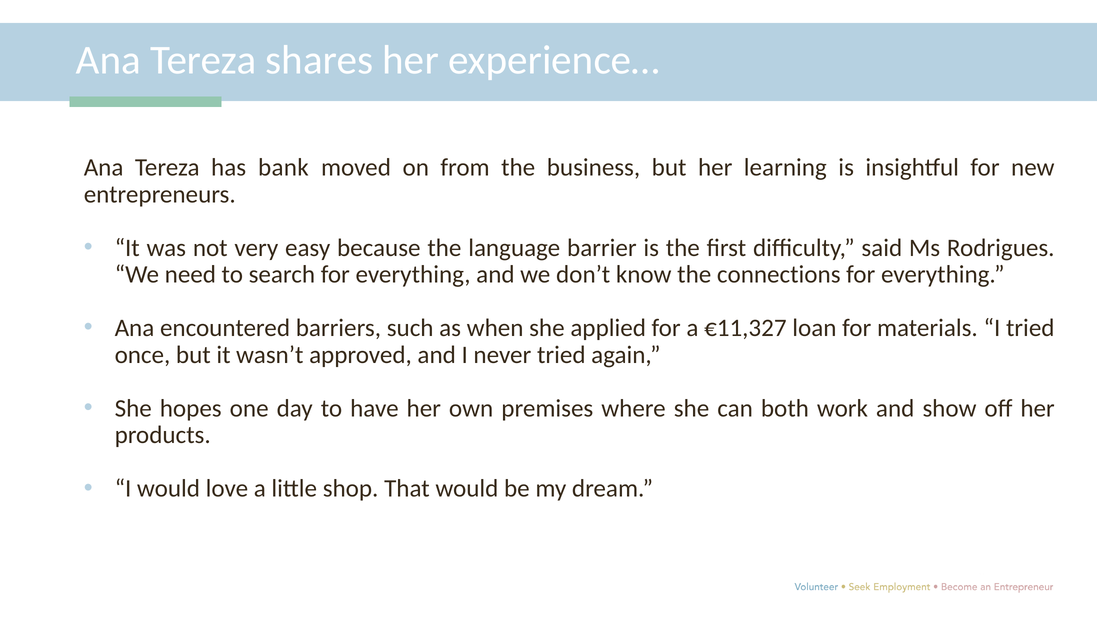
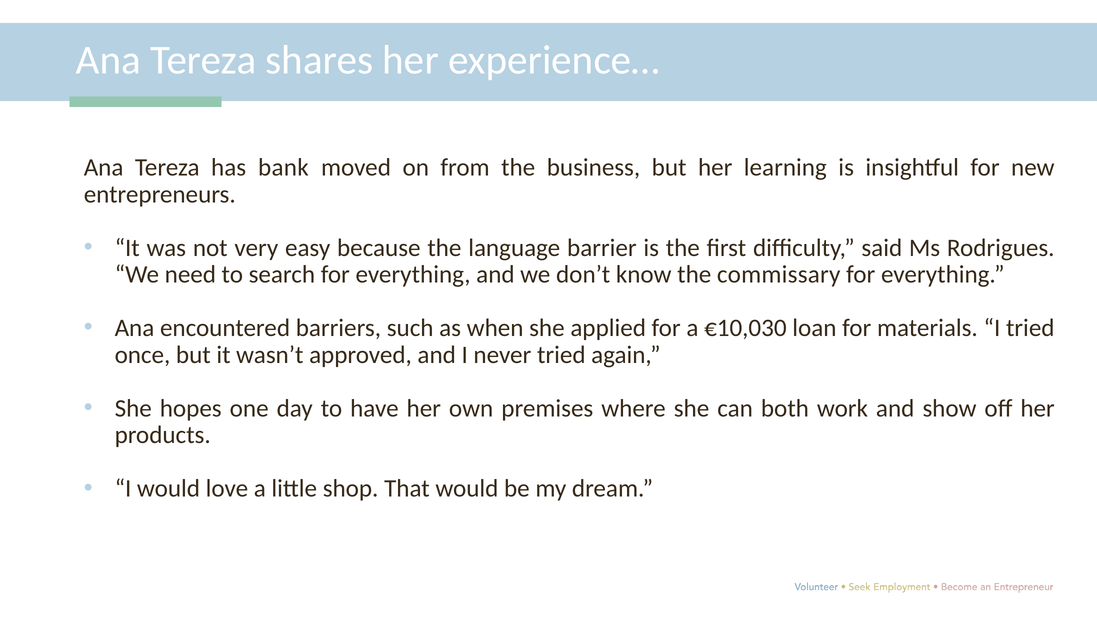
connections: connections -> commissary (779, 275)
€11,327: €11,327 -> €10,030 (745, 328)
